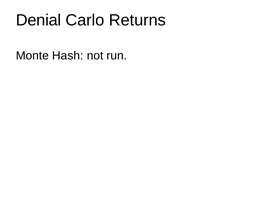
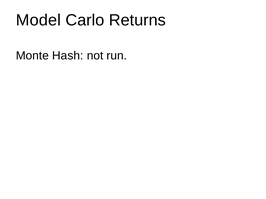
Denial: Denial -> Model (38, 20)
